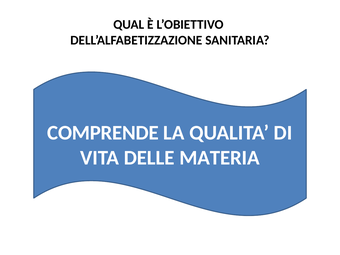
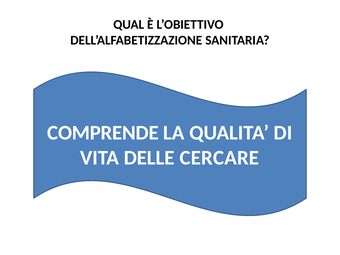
MATERIA: MATERIA -> CERCARE (219, 158)
